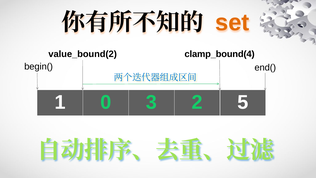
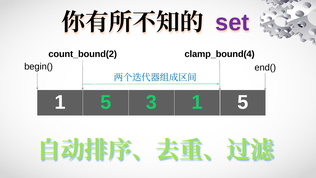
set colour: orange -> purple (232, 23)
value_bound(2: value_bound(2 -> count_bound(2 (83, 54)
0: 0 -> 5 (106, 102)
3 2: 2 -> 1 (197, 102)
